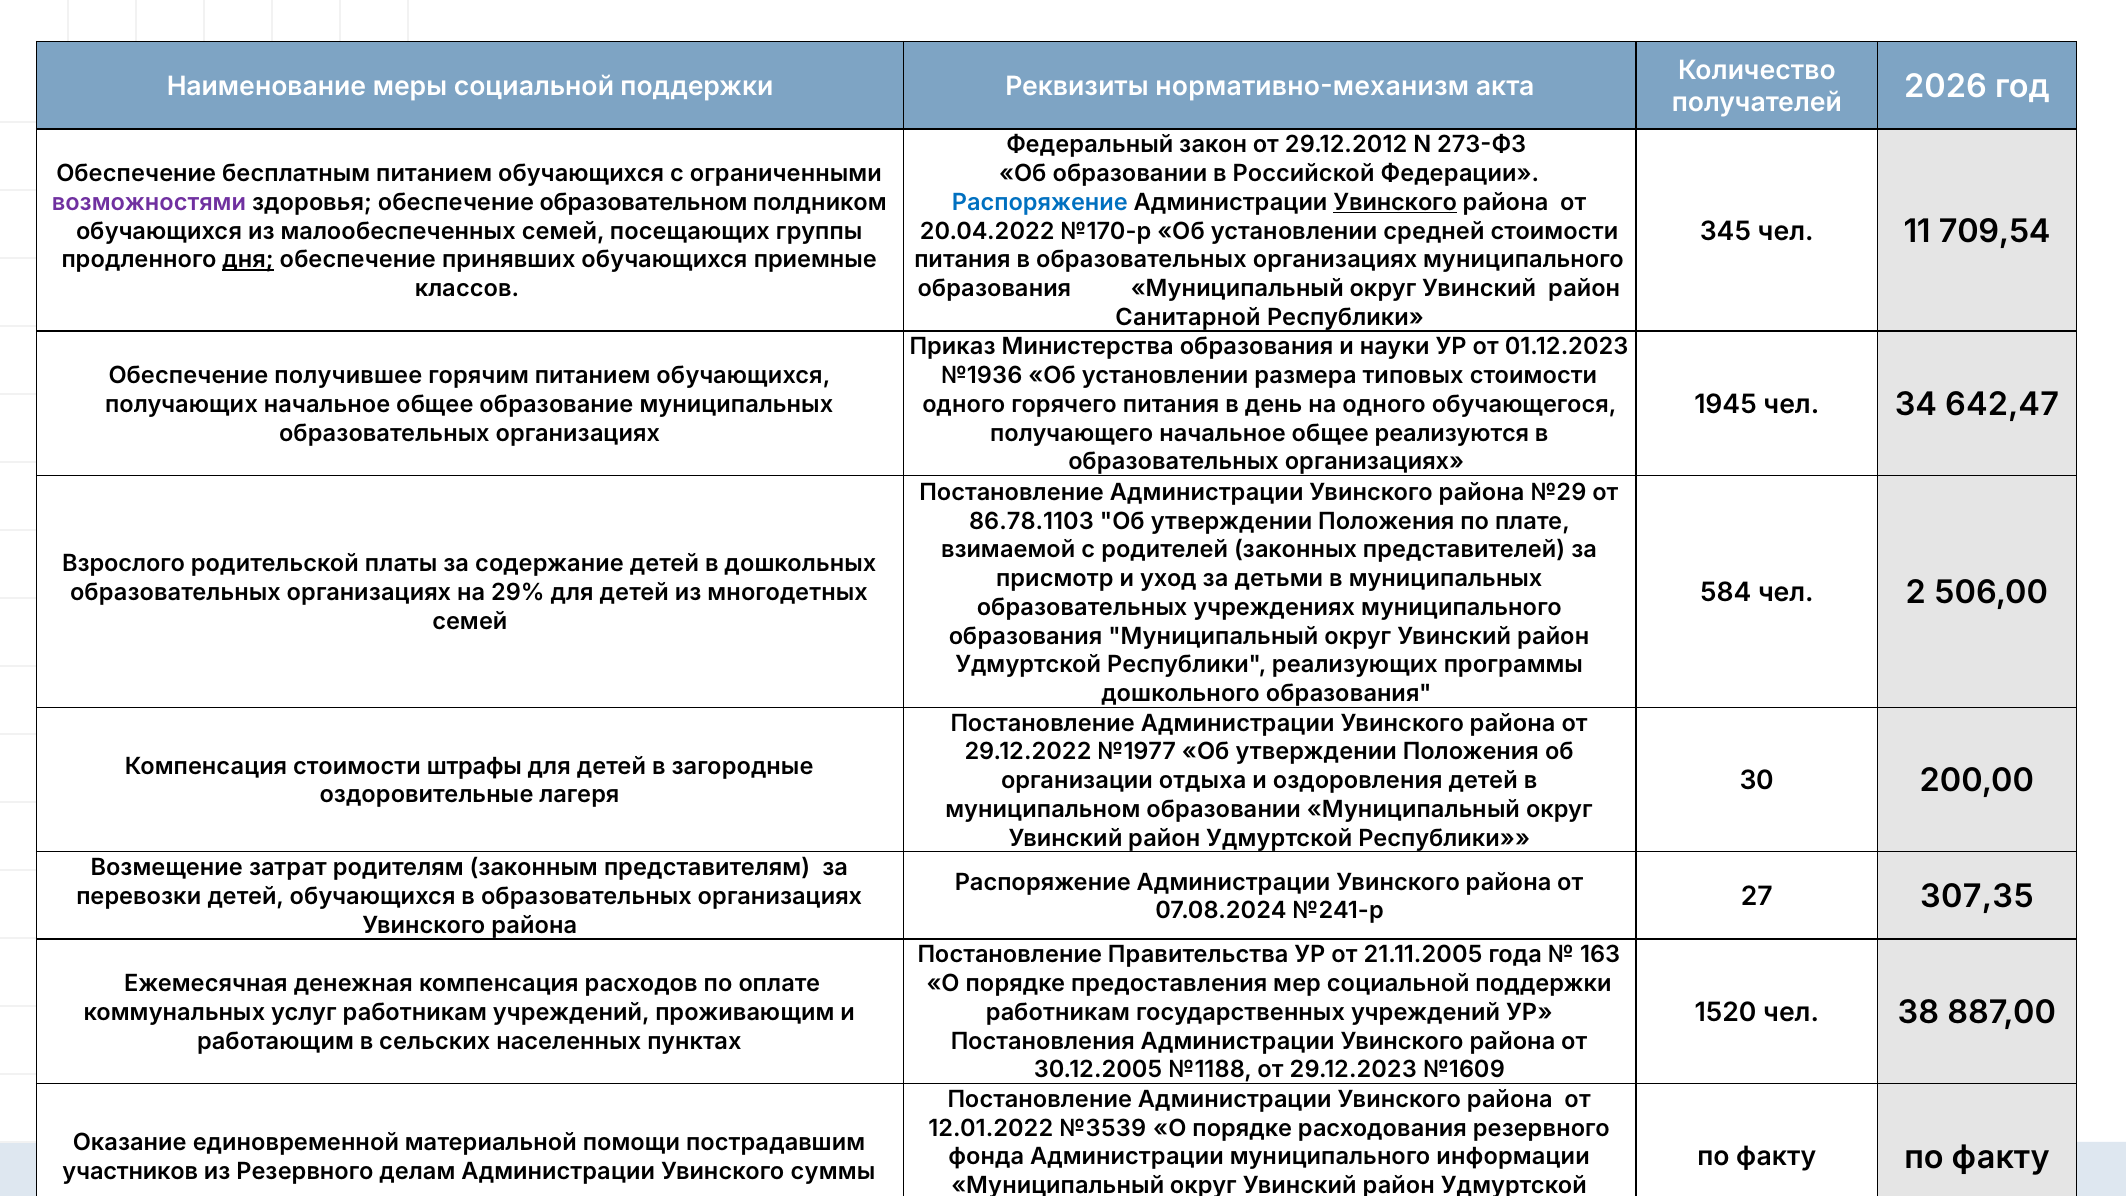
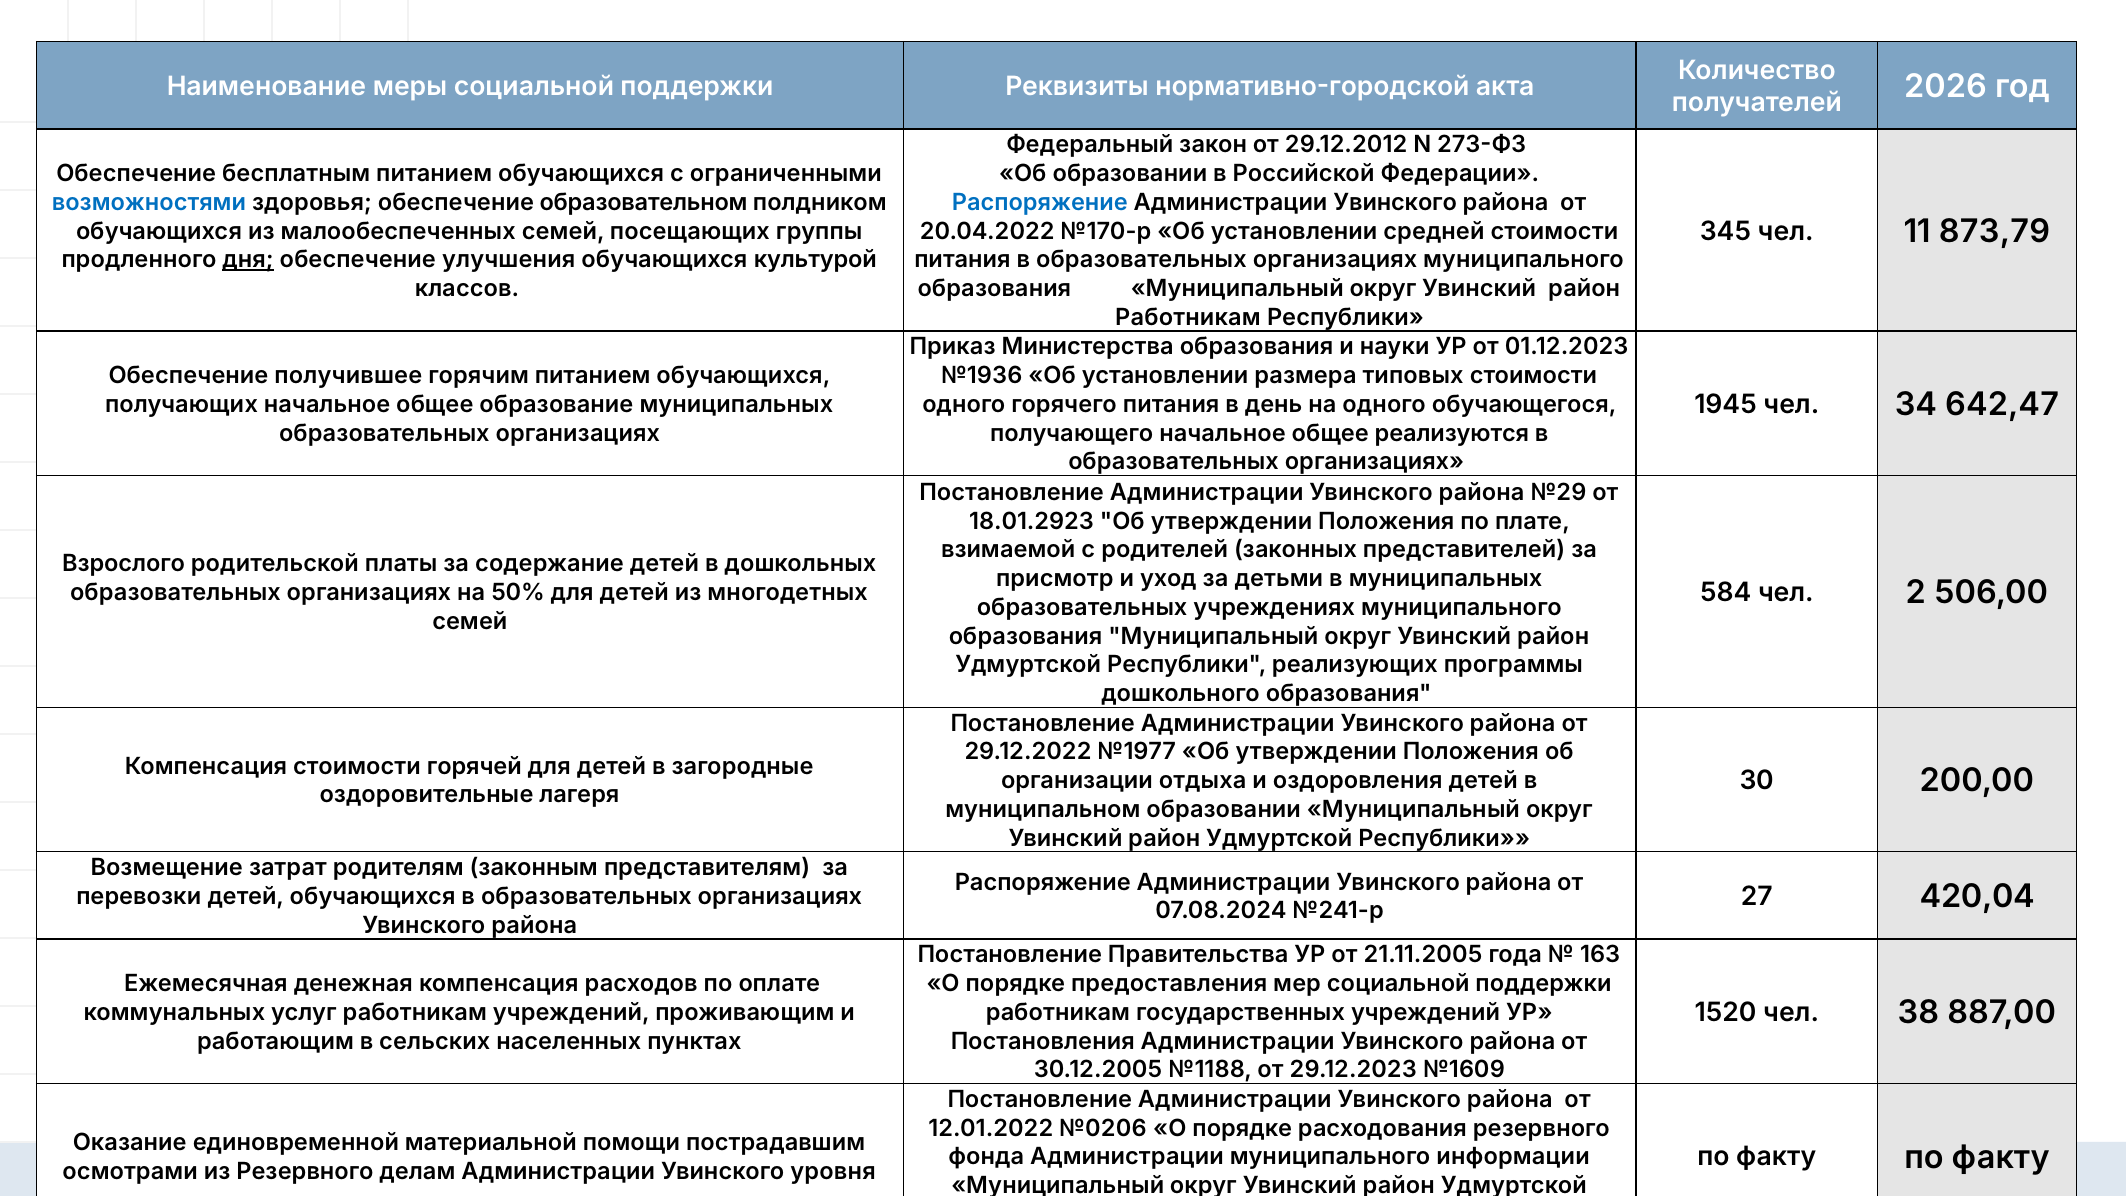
нормативно-механизм: нормативно-механизм -> нормативно-городской (1312, 87)
возможностями colour: purple -> blue (149, 203)
Увинского underline: present -> none (1395, 203)
709,54: 709,54 -> 873,79 (1994, 232)
принявших: принявших -> улучшения (509, 260)
приемные: приемные -> культурой (815, 260)
Санитарной: Санитарной -> Работникам (1188, 317)
86.78.1103: 86.78.1103 -> 18.01.2923 (1031, 521)
29%: 29% -> 50% (518, 593)
штрафы: штрафы -> горячей (474, 766)
307,35: 307,35 -> 420,04 (1977, 897)
№3539: №3539 -> №0206 (1103, 1128)
участников: участников -> осмотрами (130, 1171)
суммы: суммы -> уровня (833, 1171)
